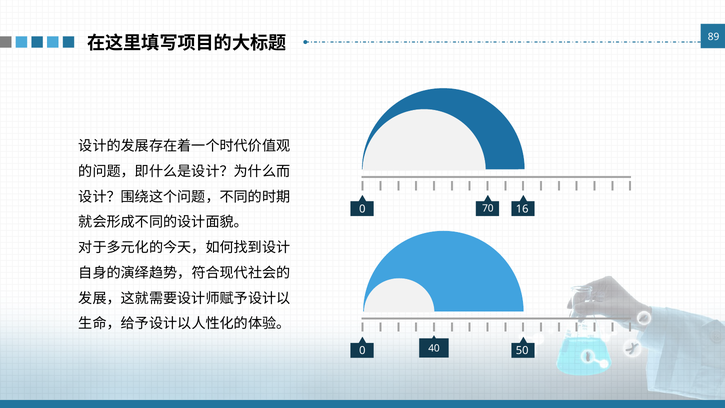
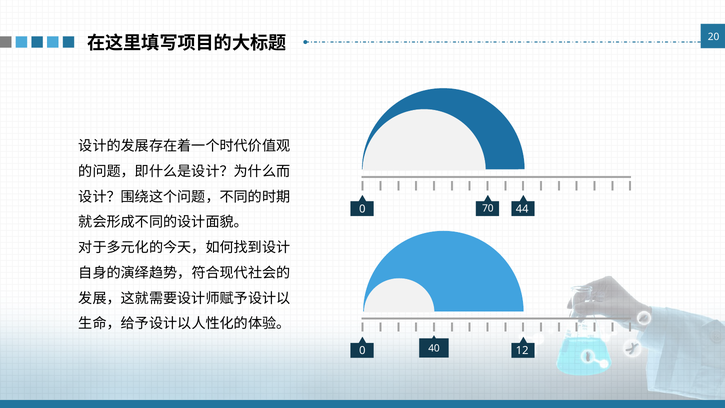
89: 89 -> 20 (714, 37)
16: 16 -> 44 (522, 209)
50: 50 -> 12 (522, 351)
